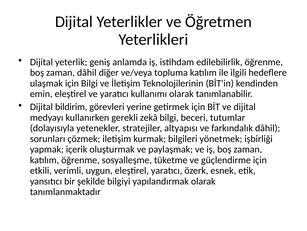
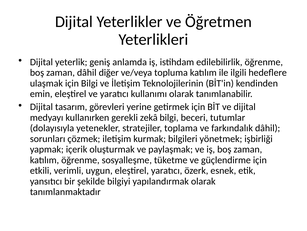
bildirim: bildirim -> tasarım (71, 107)
altyapısı: altyapısı -> toplama (181, 128)
